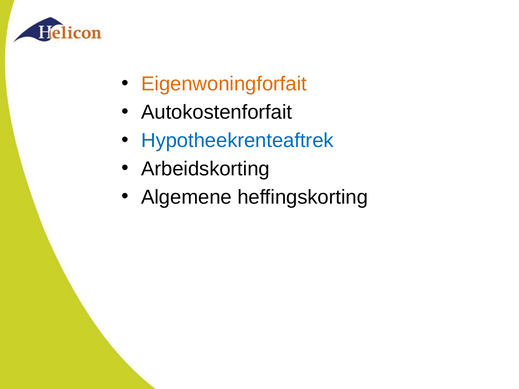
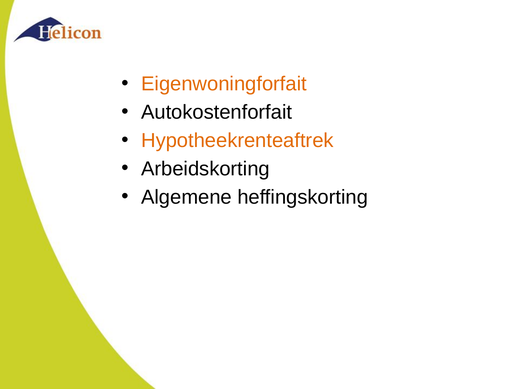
Hypotheekrenteaftrek colour: blue -> orange (237, 141)
